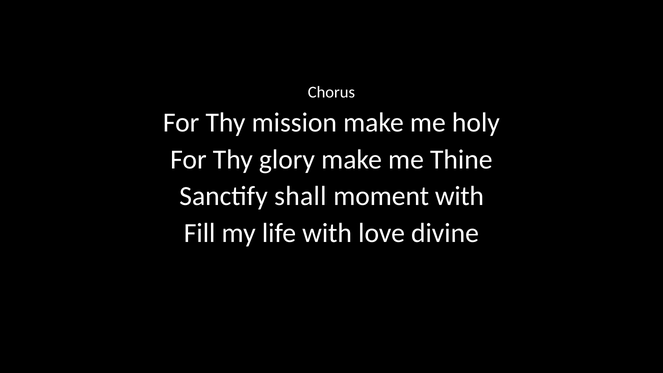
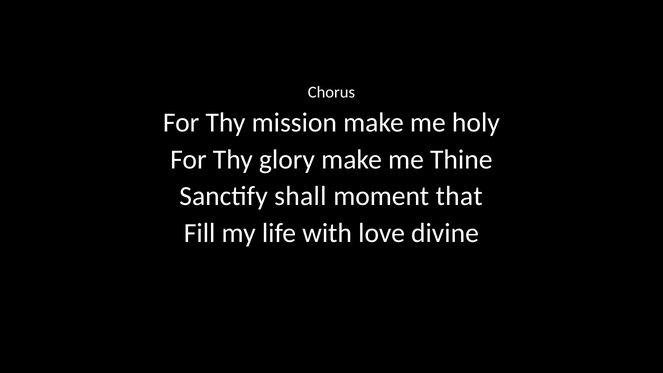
moment with: with -> that (459, 196)
